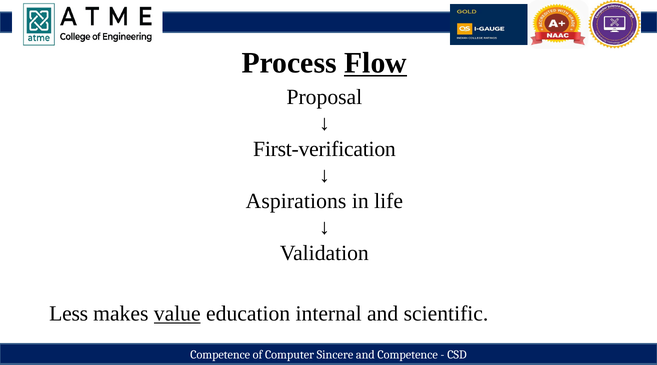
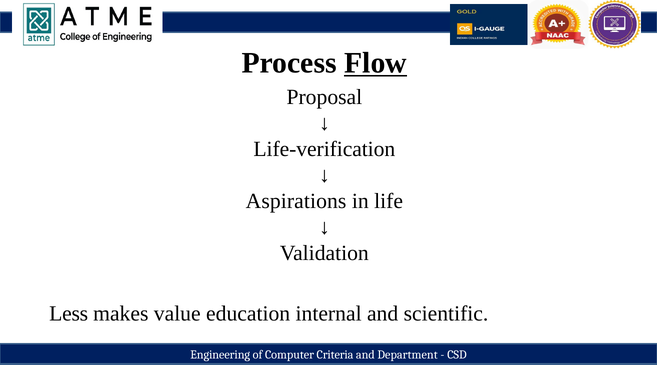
First-verification: First-verification -> Life-verification (324, 149)
value underline: present -> none (177, 314)
Competence: Competence -> Engineering (220, 355)
Sincere: Sincere -> Criteria (335, 355)
and Competence: Competence -> Department (408, 355)
